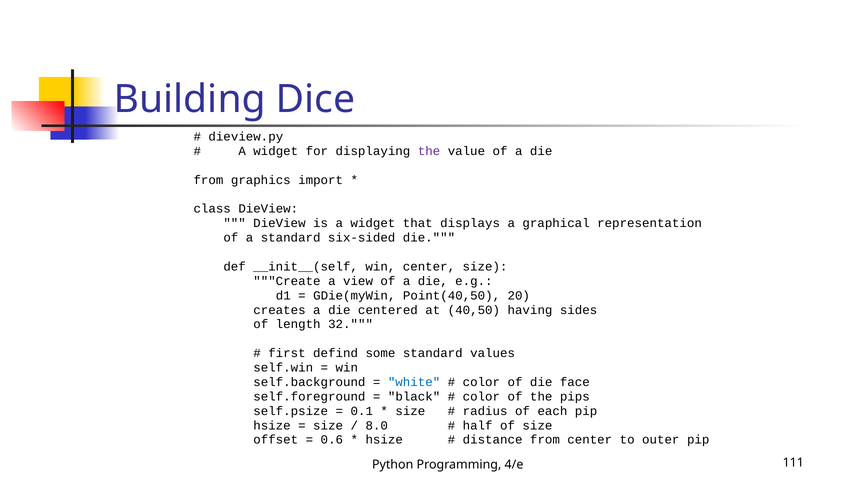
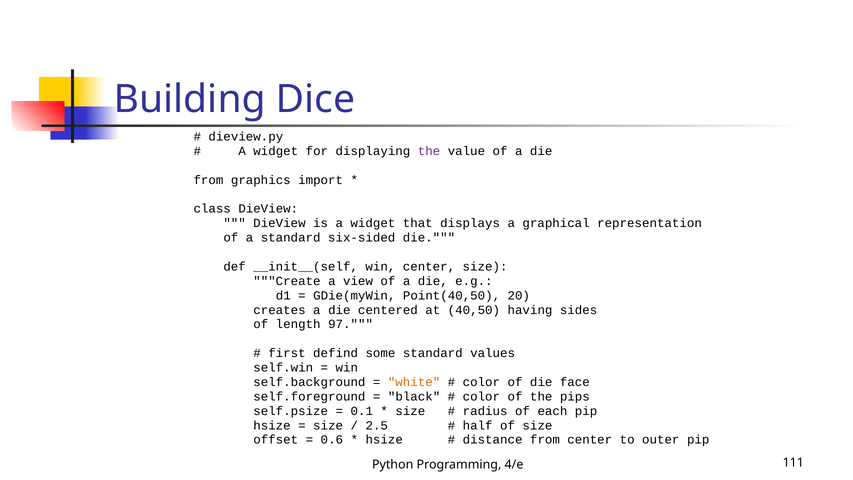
32: 32 -> 97 (351, 324)
white colour: blue -> orange (414, 382)
8.0: 8.0 -> 2.5 (377, 425)
